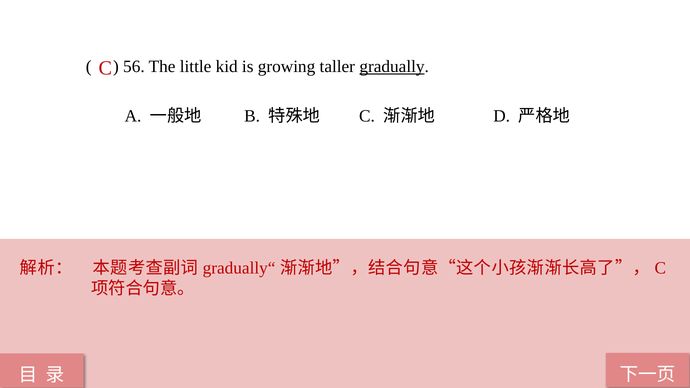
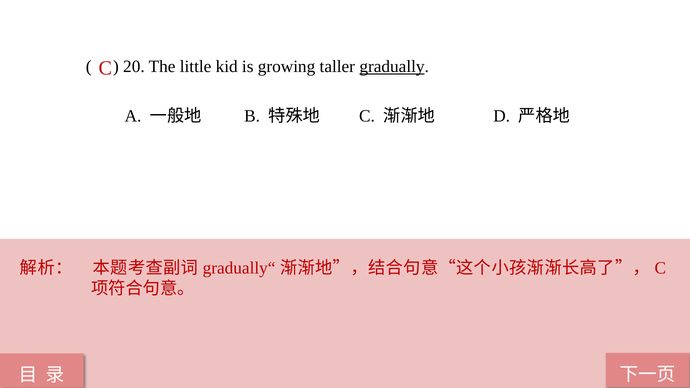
56: 56 -> 20 (134, 66)
